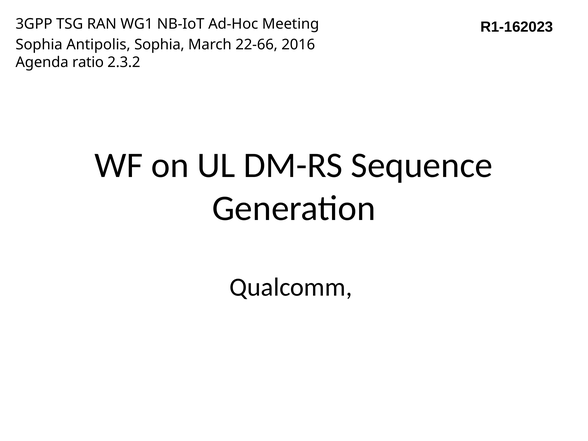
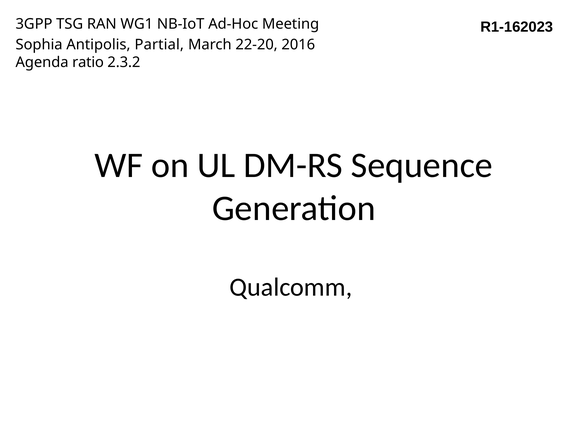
Antipolis Sophia: Sophia -> Partial (159, 45)
22-66: 22-66 -> 22-20 (257, 45)
